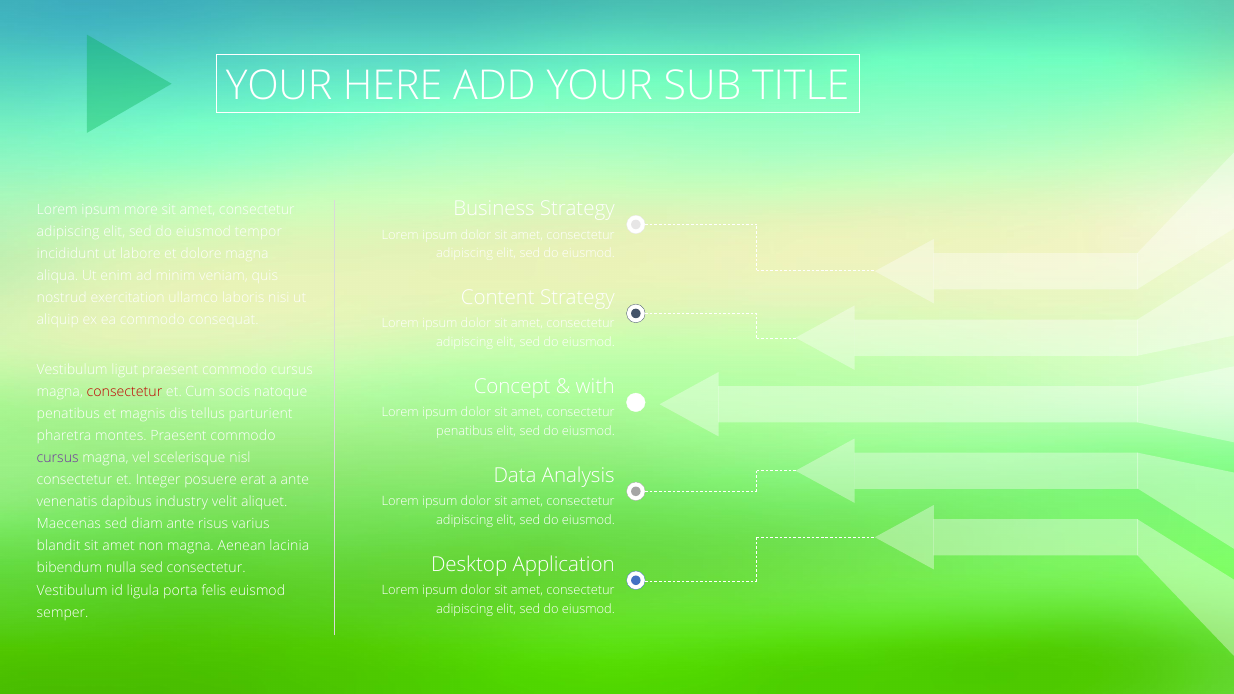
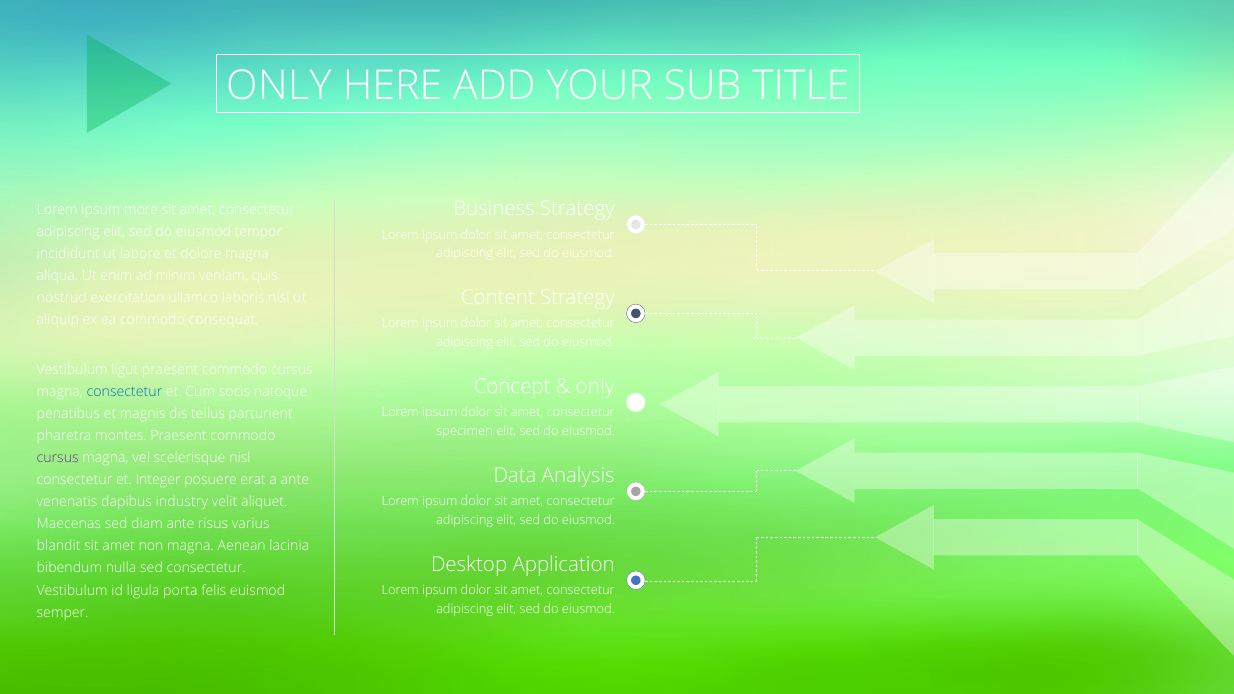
YOUR: YOUR -> ONLY (279, 86)
with: with -> only (595, 387)
consectetur colour: red -> blue (124, 392)
penatibus: penatibus -> specimen (465, 431)
